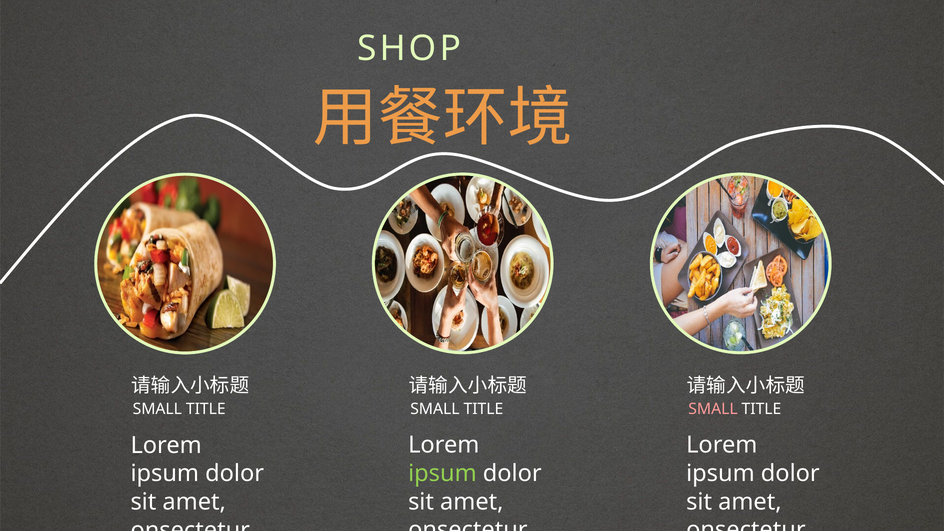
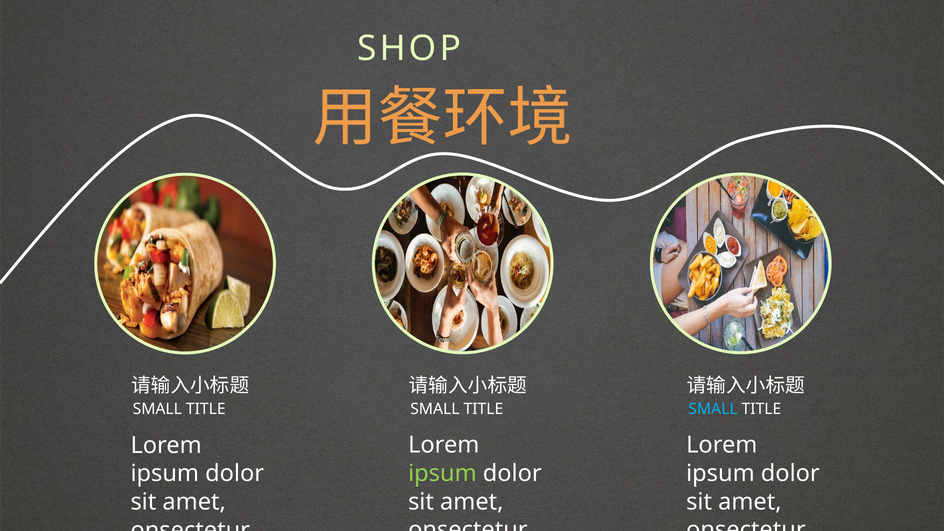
SMALL colour: pink -> light blue (713, 409)
